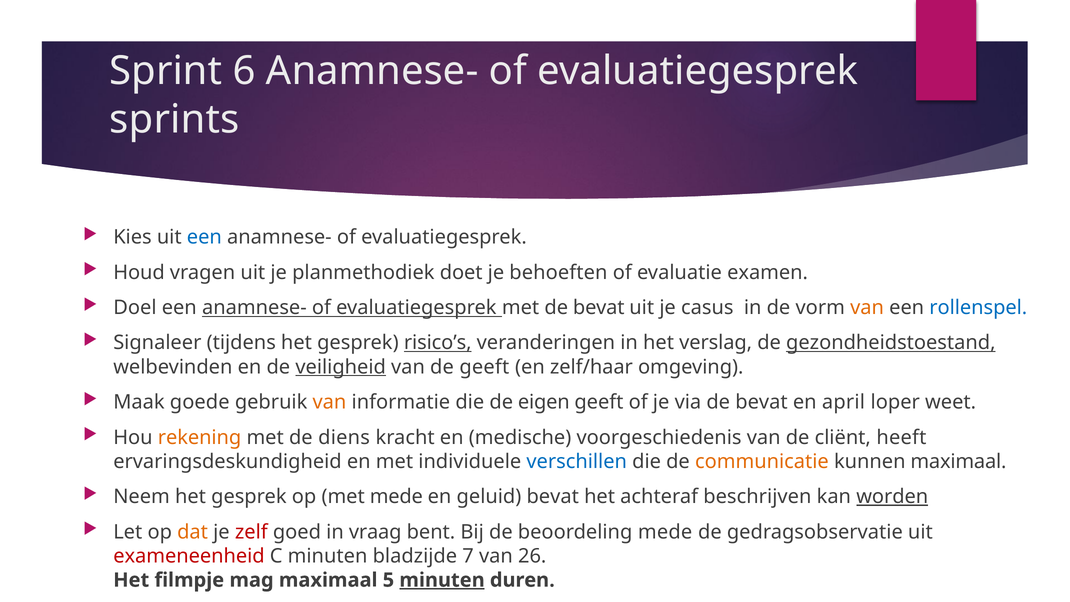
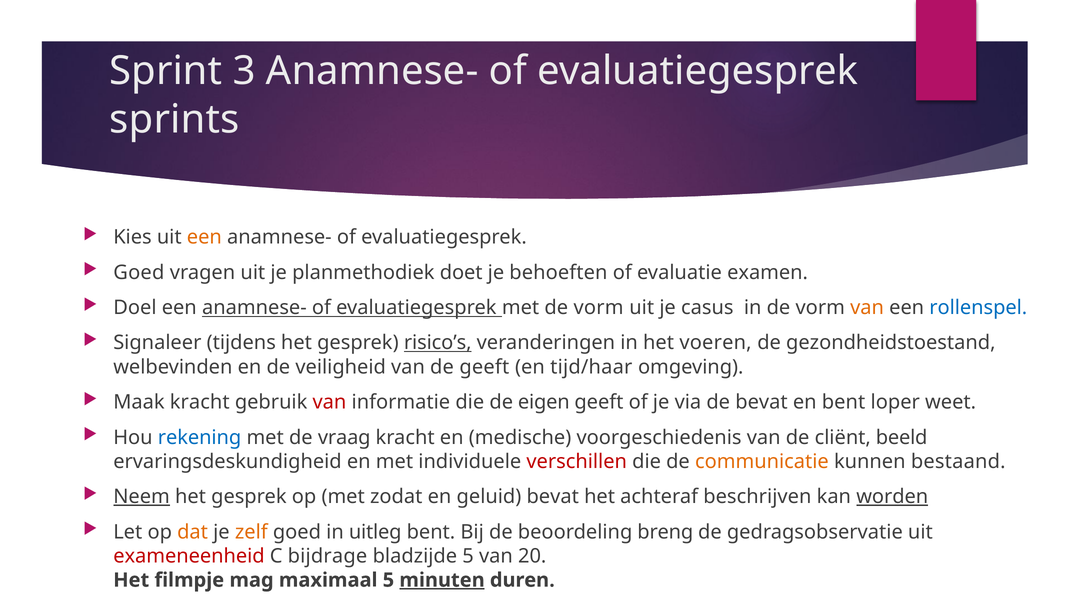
6: 6 -> 3 (244, 71)
een colour: blue -> orange (204, 237)
Houd: Houd -> Goed (139, 272)
met de bevat: bevat -> vorm (599, 308)
verslag: verslag -> voeren (716, 343)
gezondheidstoestand underline: present -> none (891, 343)
veiligheid underline: present -> none (341, 367)
zelf/haar: zelf/haar -> tijd/haar (591, 367)
Maak goede: goede -> kracht (200, 402)
van colour: orange -> red (329, 402)
en april: april -> bent (844, 402)
rekening colour: orange -> blue (200, 437)
diens: diens -> vraag (344, 437)
heeft: heeft -> beeld (902, 437)
verschillen colour: blue -> red (577, 461)
kunnen maximaal: maximaal -> bestaand (958, 461)
Neem underline: none -> present (142, 497)
met mede: mede -> zodat (396, 497)
zelf colour: red -> orange (251, 532)
vraag: vraag -> uitleg (375, 532)
beoordeling mede: mede -> breng (665, 532)
C minuten: minuten -> bijdrage (327, 556)
bladzijde 7: 7 -> 5 (468, 556)
26: 26 -> 20 (532, 556)
